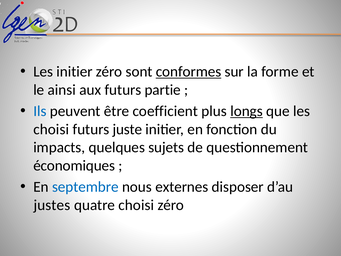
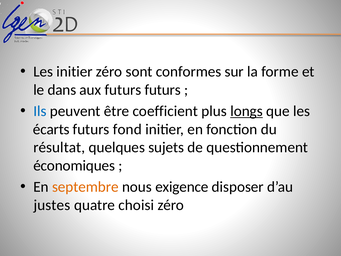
conformes underline: present -> none (189, 72)
ainsi: ainsi -> dans (62, 90)
futurs partie: partie -> futurs (163, 90)
choisi: choisi -> écarts (51, 129)
juste: juste -> fond (127, 129)
impacts: impacts -> résultat (59, 147)
septembre colour: blue -> orange (85, 187)
externes: externes -> exigence (182, 187)
